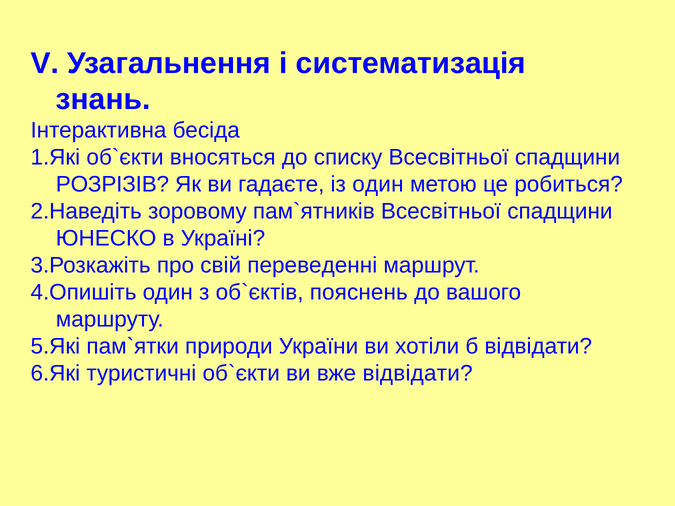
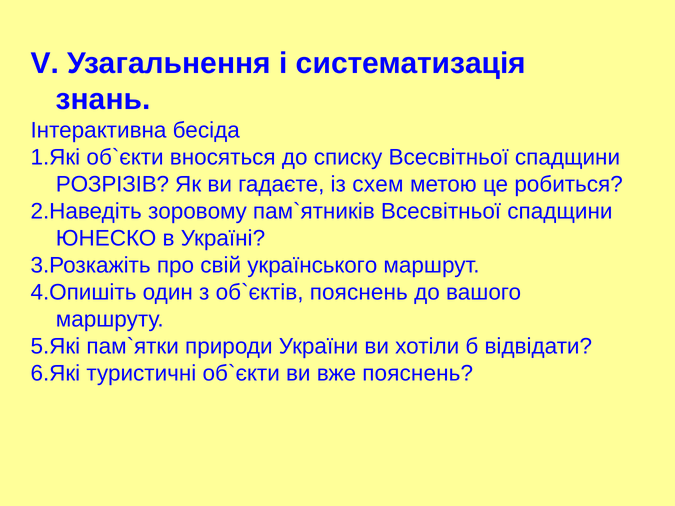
із один: один -> схем (378, 185)
переведенні: переведенні -> українського (312, 266)
вже відвідати: відвідати -> пояснень (418, 374)
